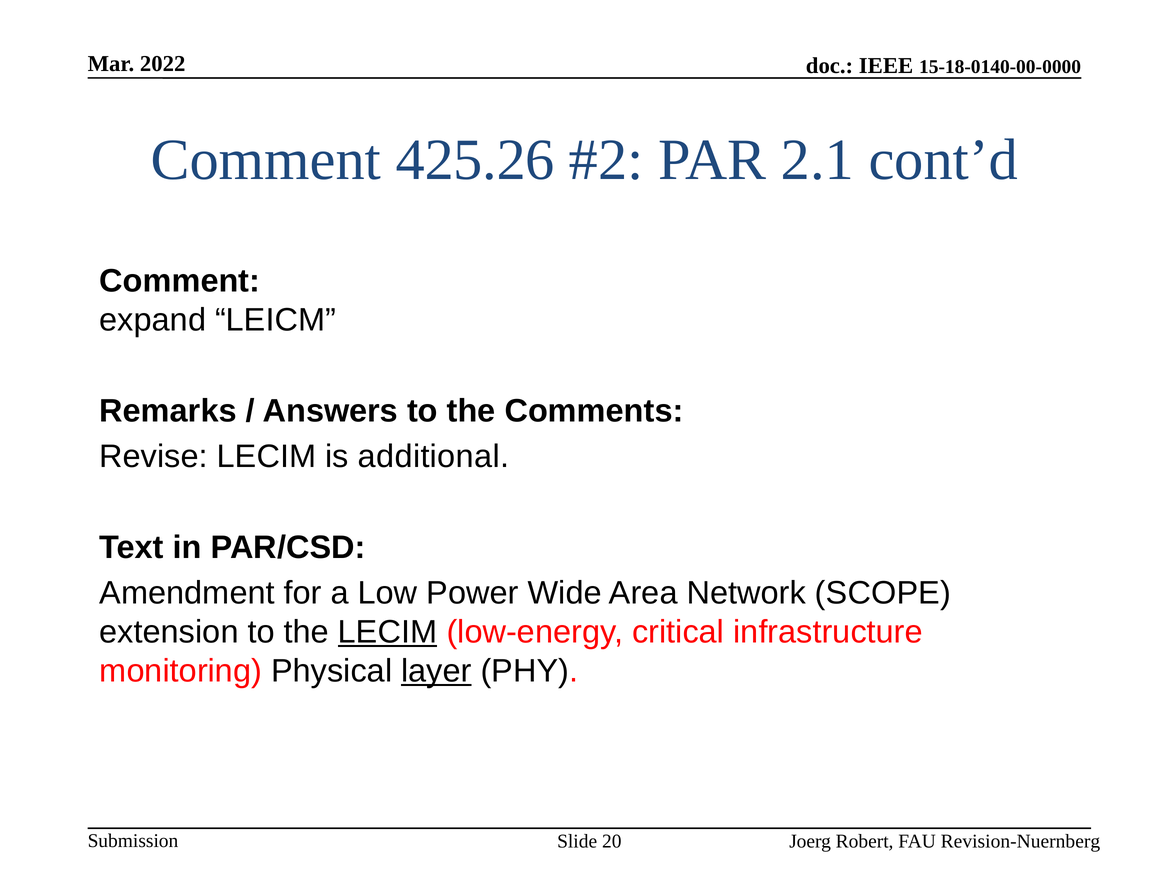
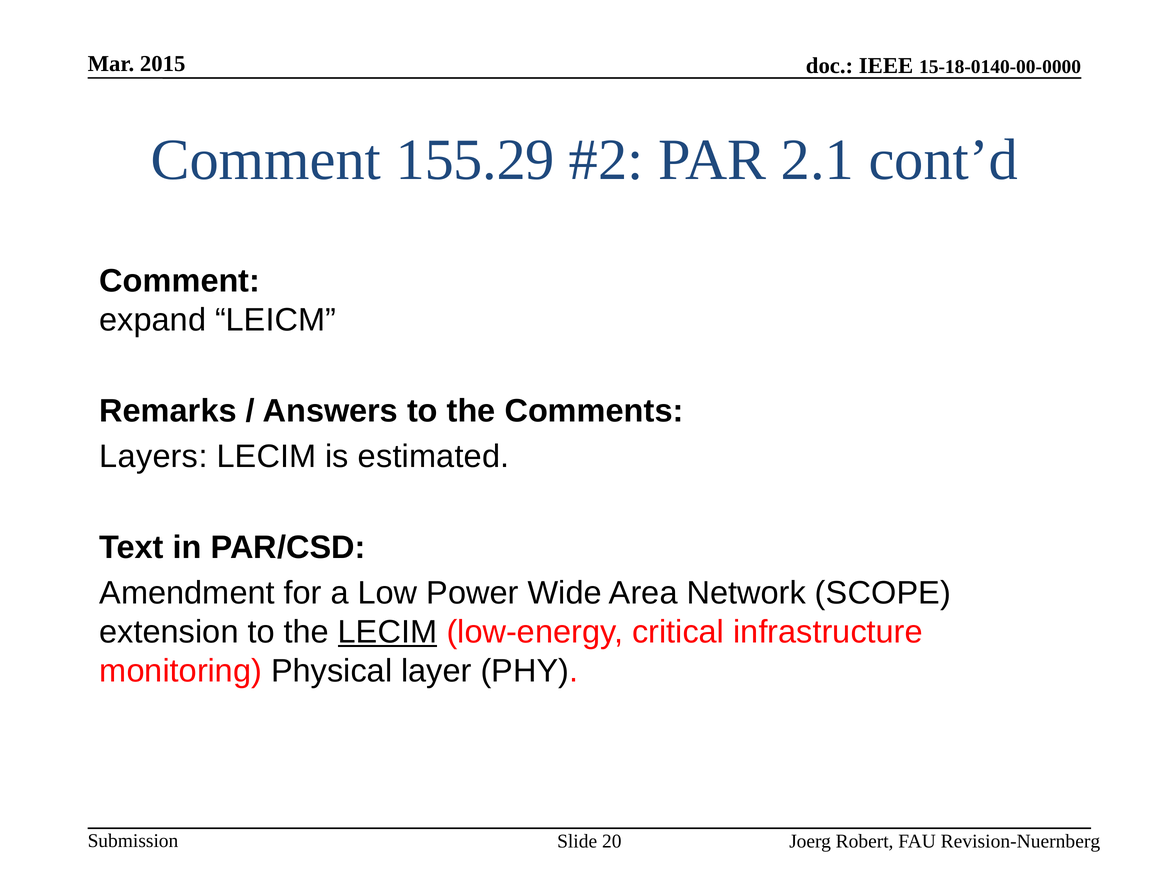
2022: 2022 -> 2015 (163, 64)
425.26: 425.26 -> 155.29 (475, 160)
Revise: Revise -> Layers (153, 456)
additional: additional -> estimated (434, 456)
layer underline: present -> none (436, 671)
